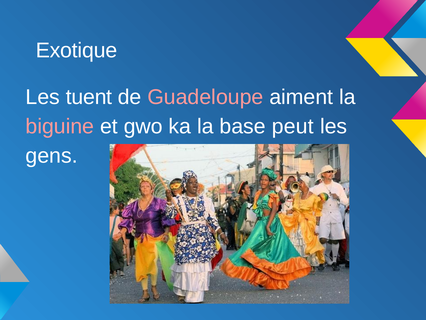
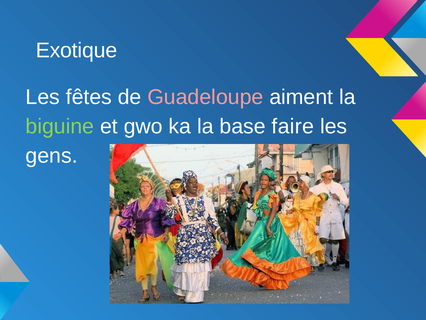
tuent: tuent -> fêtes (89, 97)
biguine colour: pink -> light green (60, 126)
peut: peut -> faire (293, 126)
